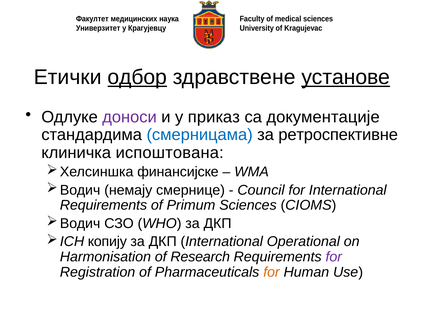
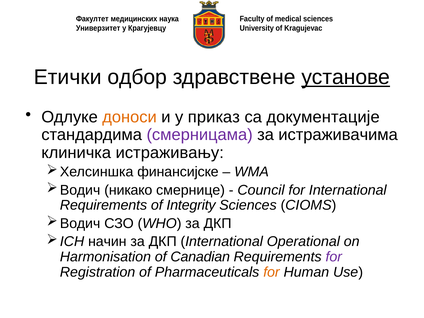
одбор underline: present -> none (137, 77)
доноси colour: purple -> orange (130, 117)
смерницама colour: blue -> purple (200, 135)
ретроспективне: ретроспективне -> истраживачима (338, 135)
испоштована: испоштована -> истраживању (170, 153)
немају: немају -> никако (128, 190)
Primum: Primum -> Integrity (191, 205)
копију: копију -> начин (107, 241)
Research: Research -> Canadian (200, 257)
